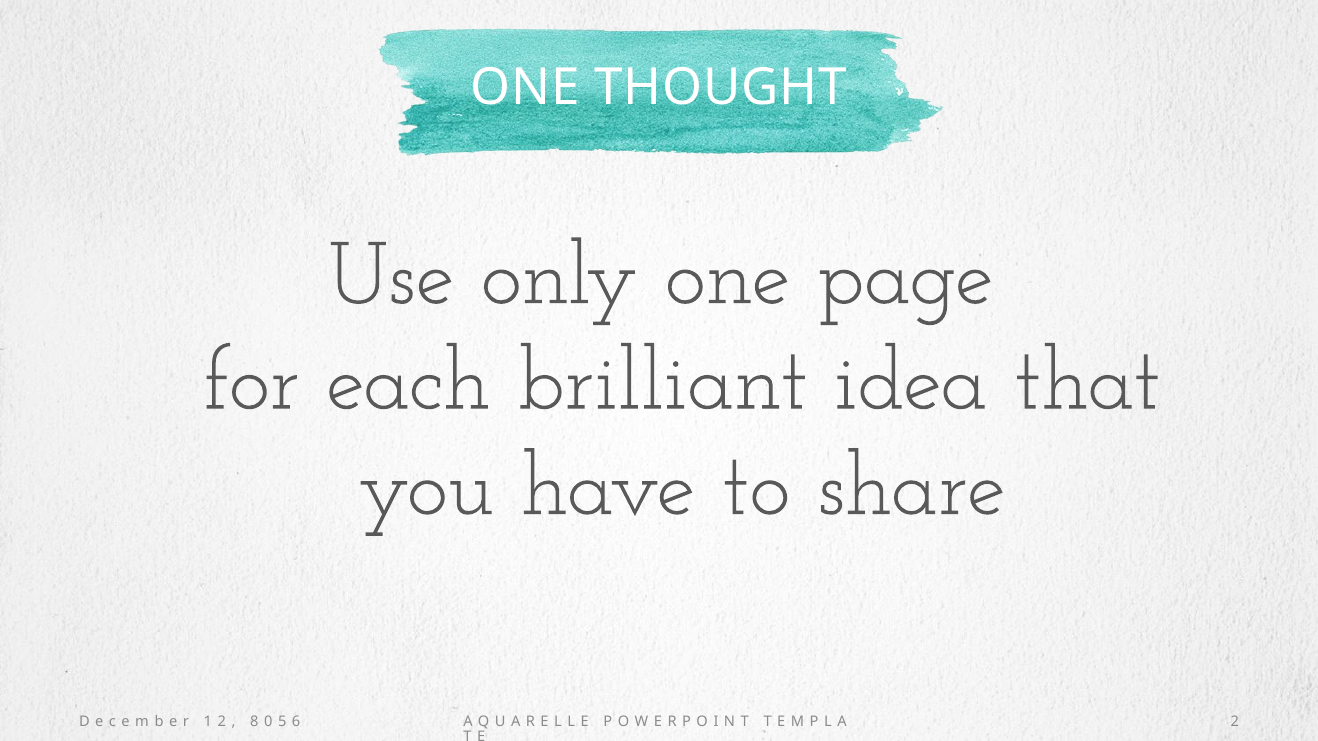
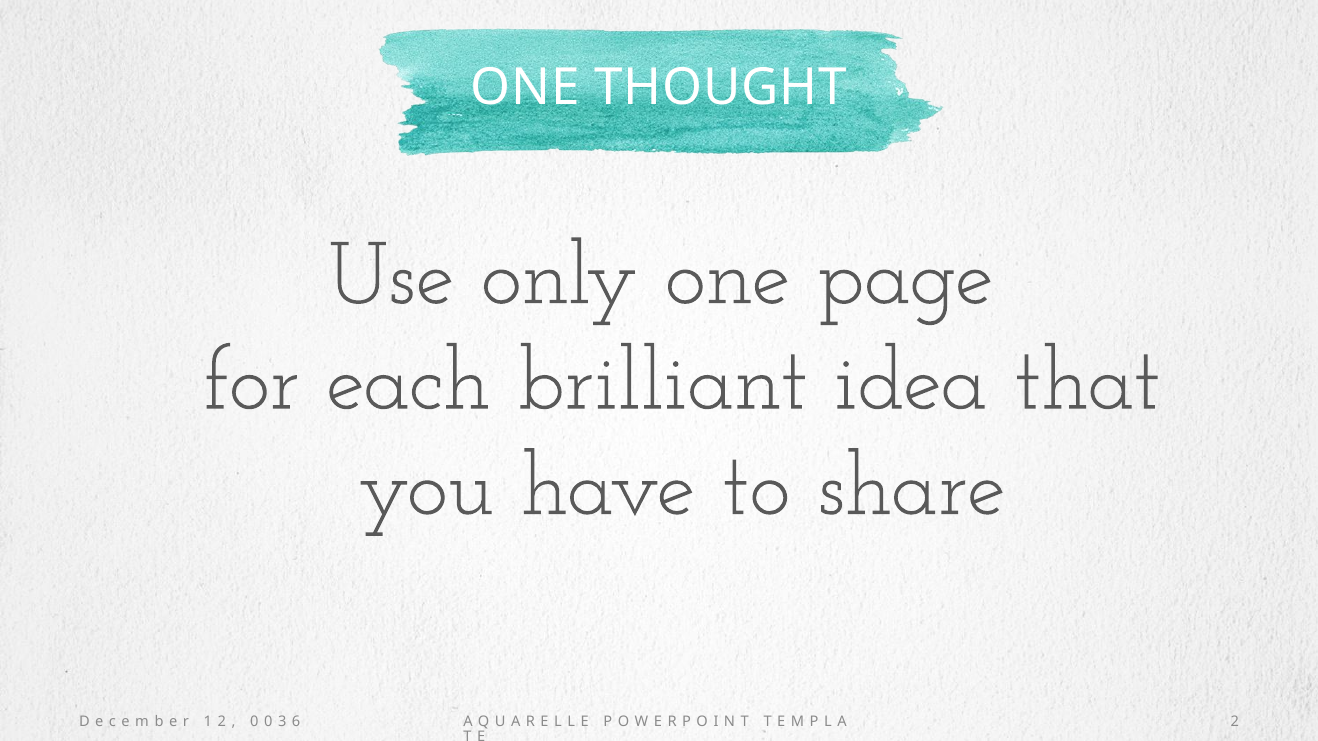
8: 8 -> 0 (254, 722)
5: 5 -> 3 (282, 722)
